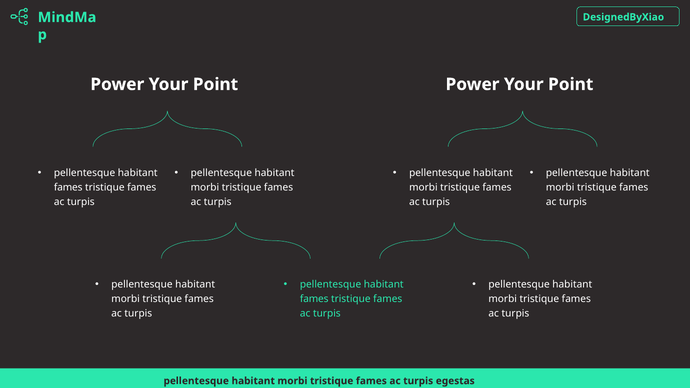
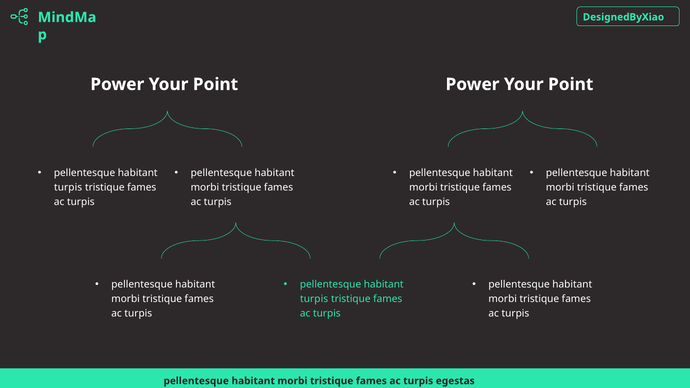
fames: fames -> turpis (68, 187)
fames: fames -> turpis (314, 299)
